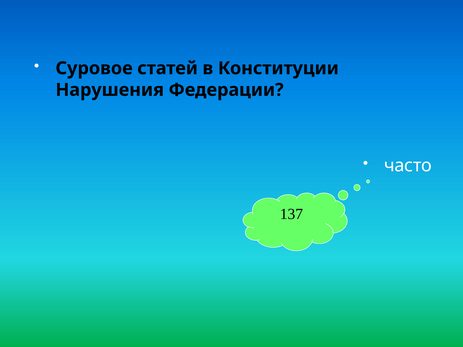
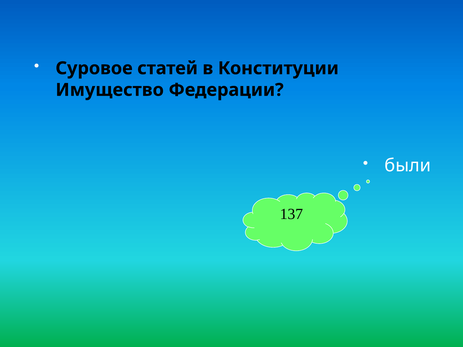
Нарушения: Нарушения -> Имущество (110, 90)
часто: часто -> были (408, 166)
